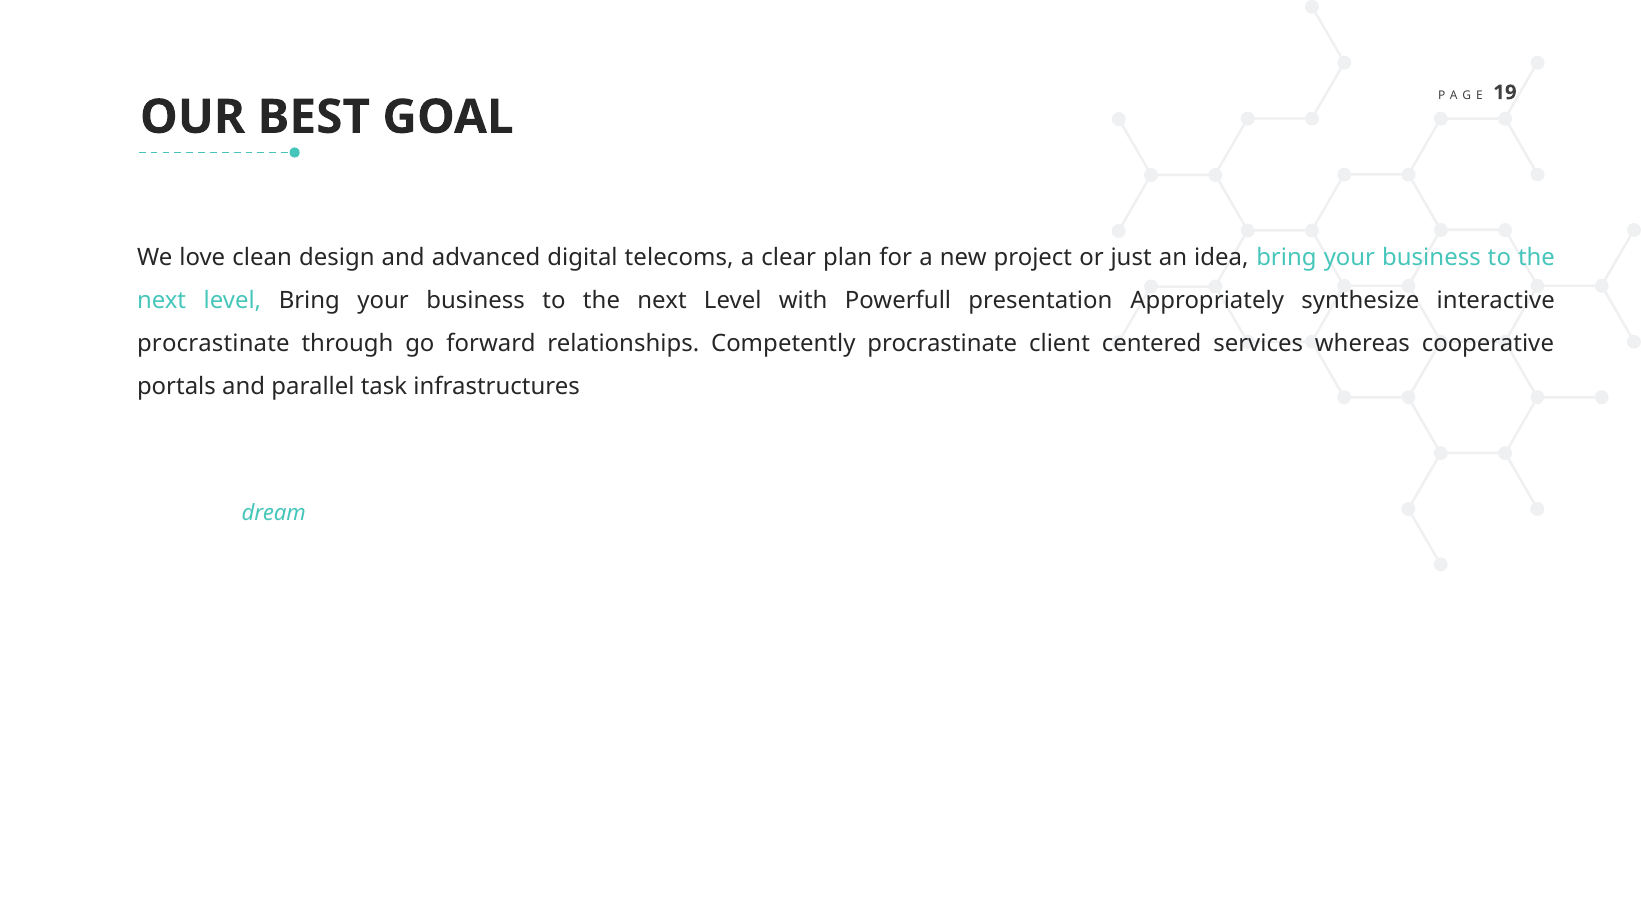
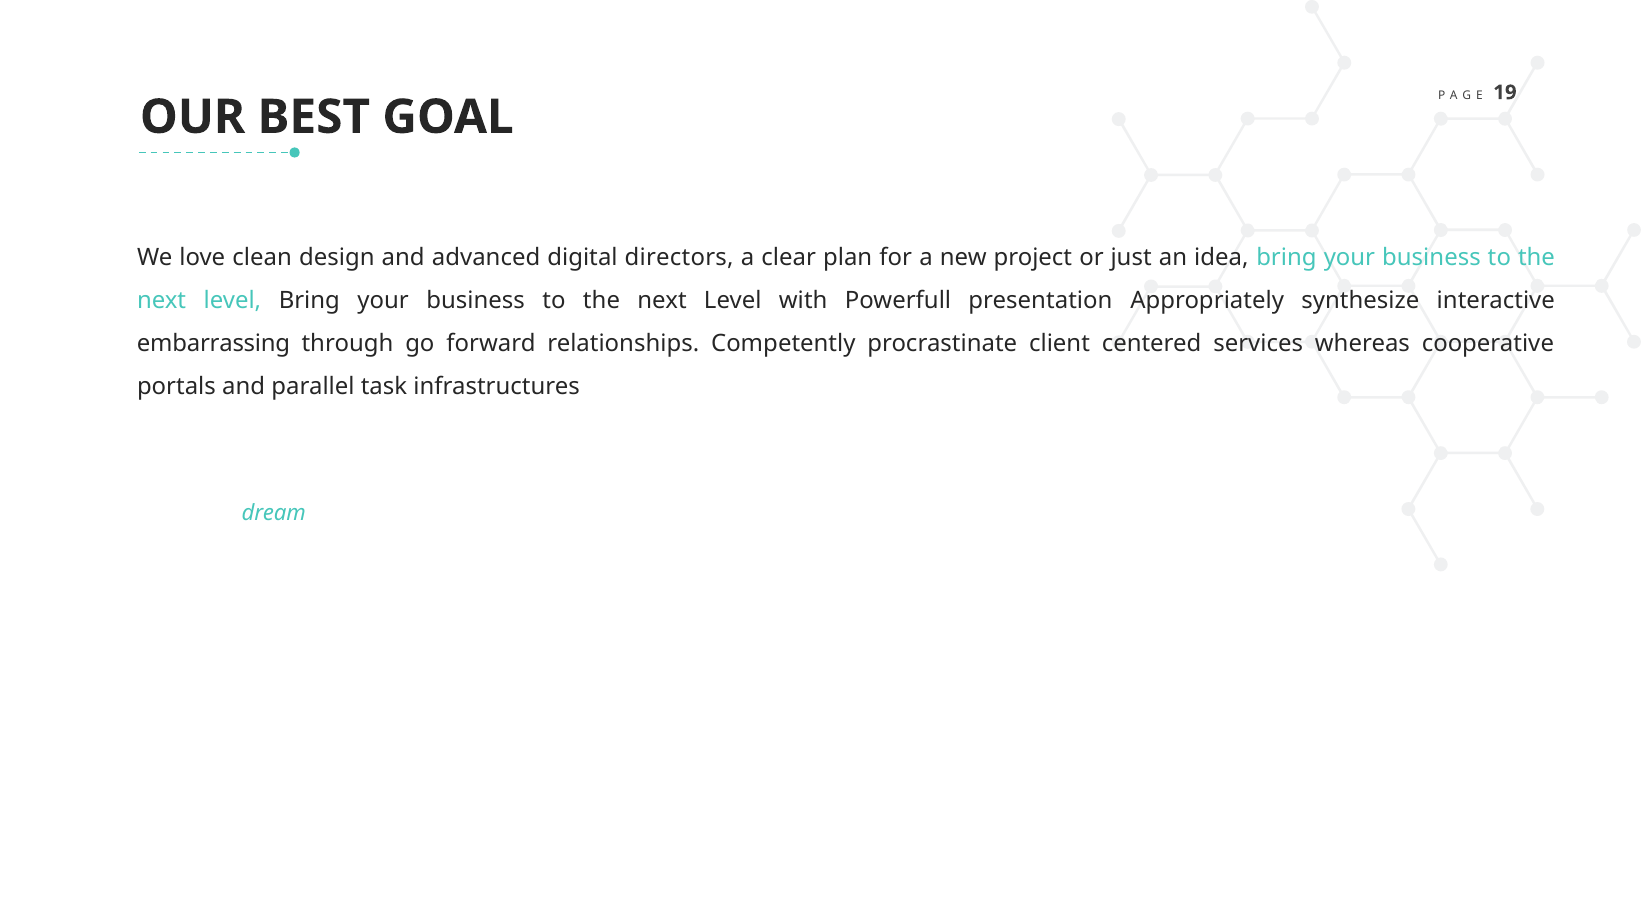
telecoms: telecoms -> directors (679, 257)
procrastinate: procrastinate -> embarrassing (214, 343)
